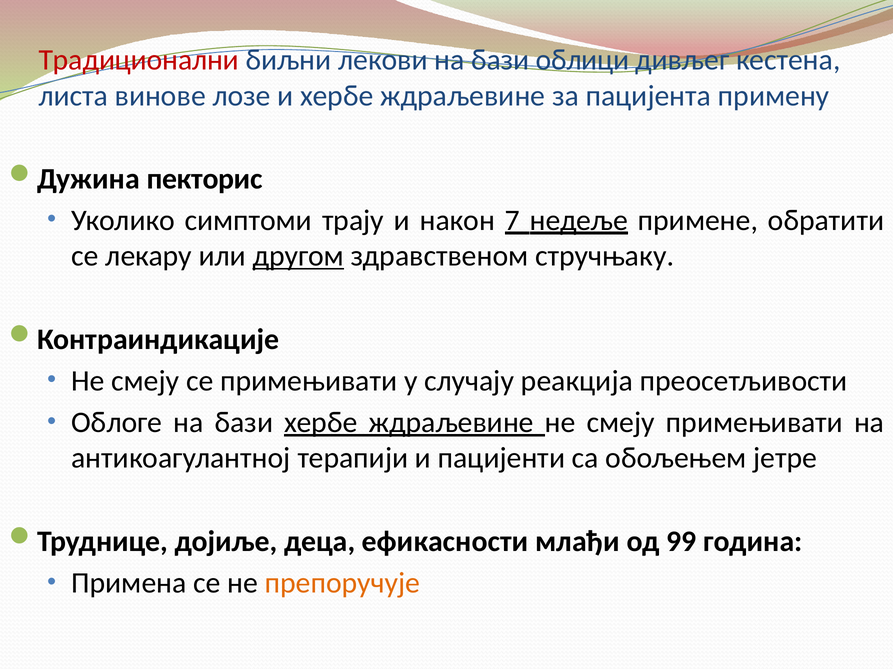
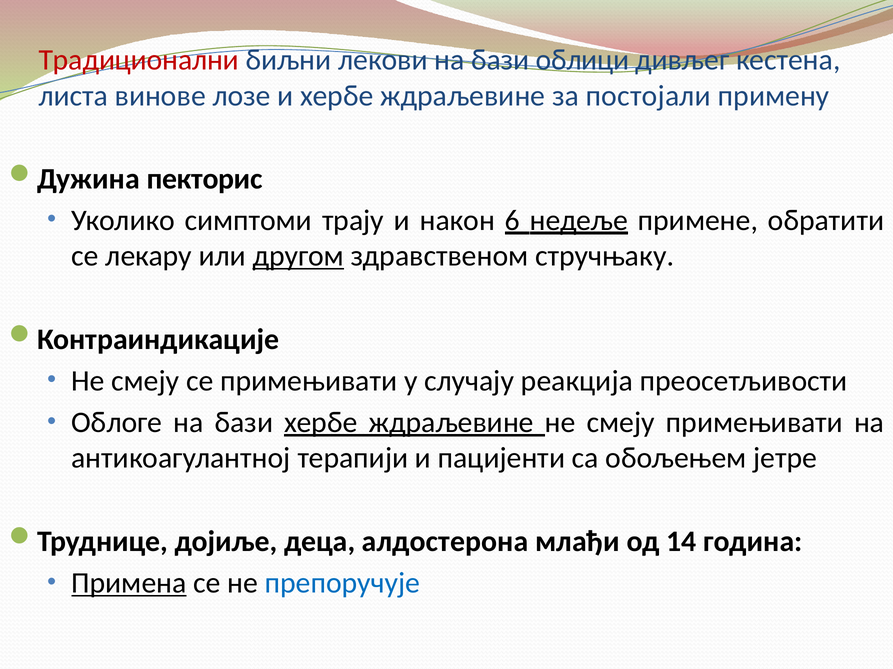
пацијента: пацијента -> постојали (648, 96)
7: 7 -> 6 (512, 221)
ефикасности: ефикасности -> алдостерона (445, 542)
99: 99 -> 14 (681, 542)
Примена underline: none -> present (129, 584)
препоручује colour: orange -> blue (342, 584)
